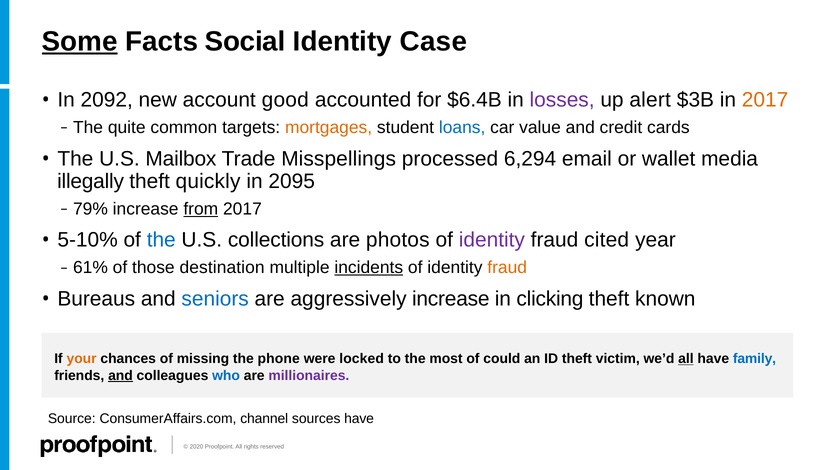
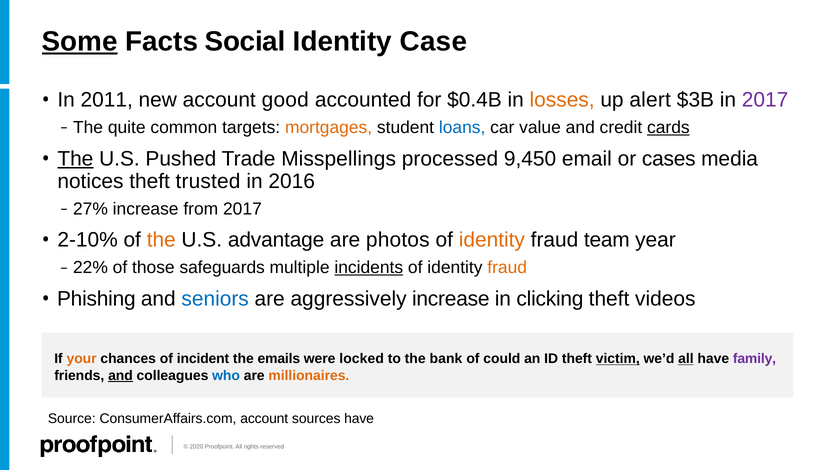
2092: 2092 -> 2011 (107, 100)
$6.4B: $6.4B -> $0.4B (474, 100)
losses colour: purple -> orange (562, 100)
2017 colour: orange -> purple (765, 100)
cards underline: none -> present (668, 128)
The underline: none -> present (75, 159)
Mailbox: Mailbox -> Pushed (181, 159)
6,294: 6,294 -> 9,450 (530, 159)
wallet: wallet -> cases (669, 159)
illegally: illegally -> notices (90, 181)
quickly: quickly -> trusted (208, 181)
2095: 2095 -> 2016 (292, 181)
79%: 79% -> 27% (90, 209)
from underline: present -> none (201, 209)
5-10%: 5-10% -> 2-10% (88, 240)
the colour: blue -> orange (161, 240)
collections: collections -> advantage (276, 240)
identity colour: purple -> orange (492, 240)
cited: cited -> team (607, 240)
61%: 61% -> 22% (90, 268)
destination: destination -> safeguards (222, 268)
Bureaus: Bureaus -> Phishing (96, 299)
known: known -> videos (665, 299)
missing: missing -> incident (203, 359)
phone: phone -> emails (279, 359)
most: most -> bank (446, 359)
victim underline: none -> present (618, 359)
family colour: blue -> purple (754, 359)
millionaires colour: purple -> orange (309, 375)
ConsumerAffairs.com channel: channel -> account (264, 418)
